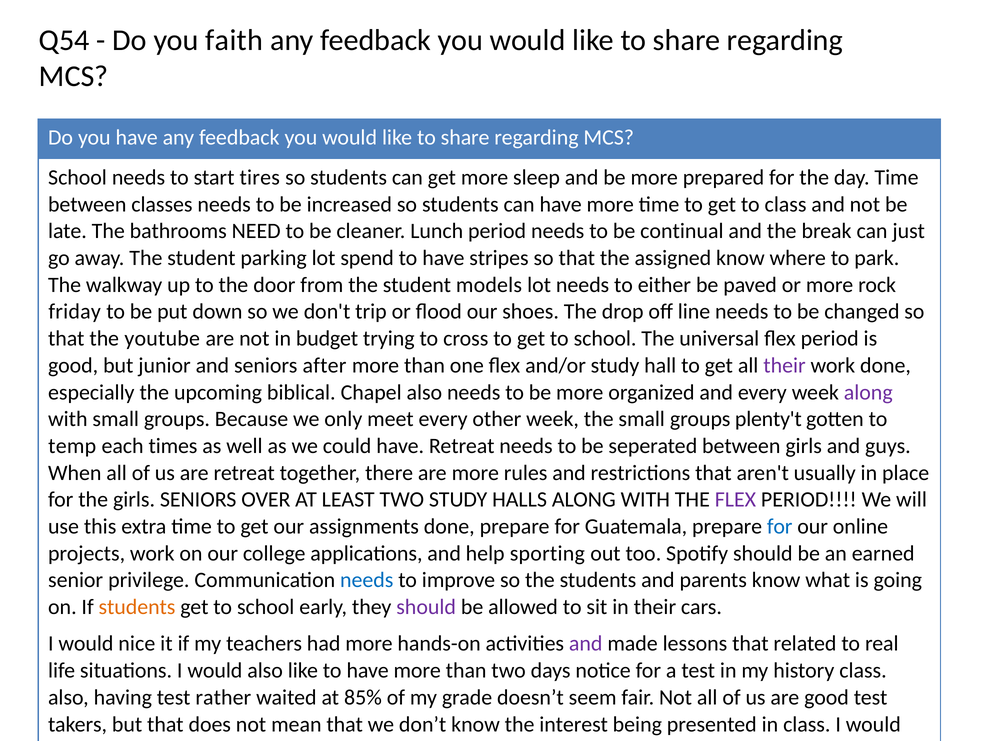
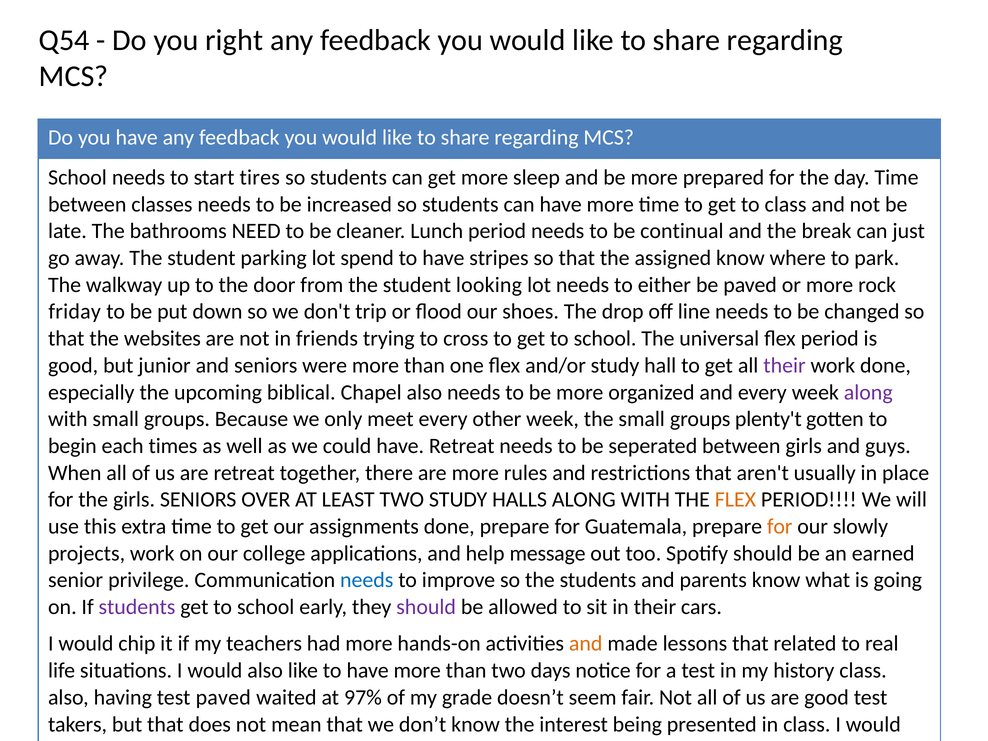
faith: faith -> right (234, 40)
models: models -> looking (489, 285)
youtube: youtube -> websites (162, 339)
budget: budget -> friends (327, 339)
seniors after: after -> were (325, 365)
temp: temp -> begin (72, 446)
FLEX colour: purple -> orange (735, 500)
for colour: blue -> orange (780, 526)
online: online -> slowly (860, 526)
sporting: sporting -> message (548, 553)
students colour: orange -> purple (137, 607)
would nice: nice -> chip (137, 644)
and colour: purple -> orange (586, 644)
test rather: rather -> paved (223, 697)
85%: 85% -> 97% (363, 697)
